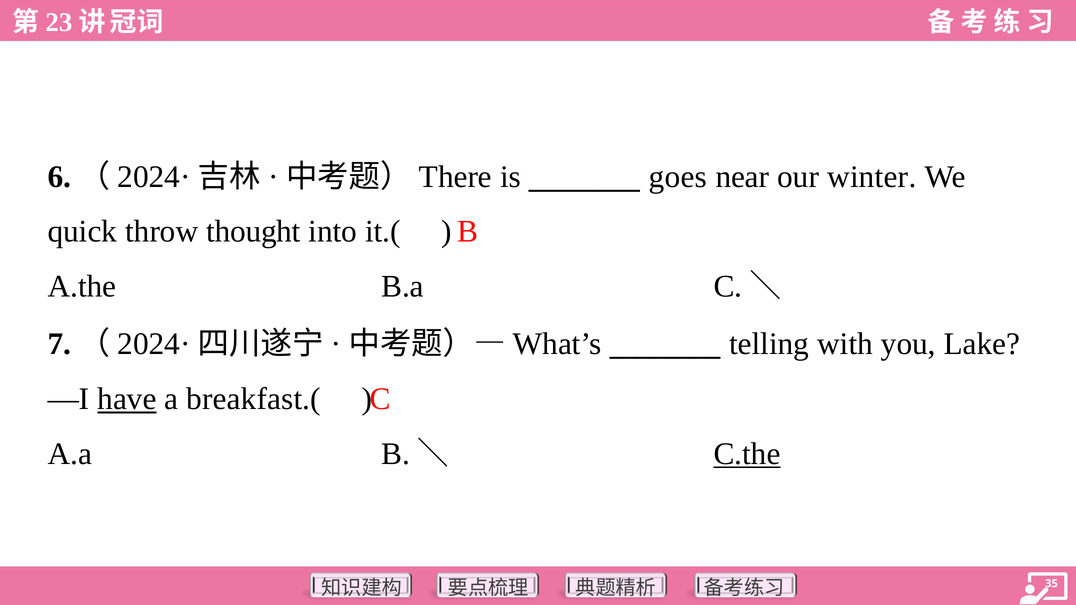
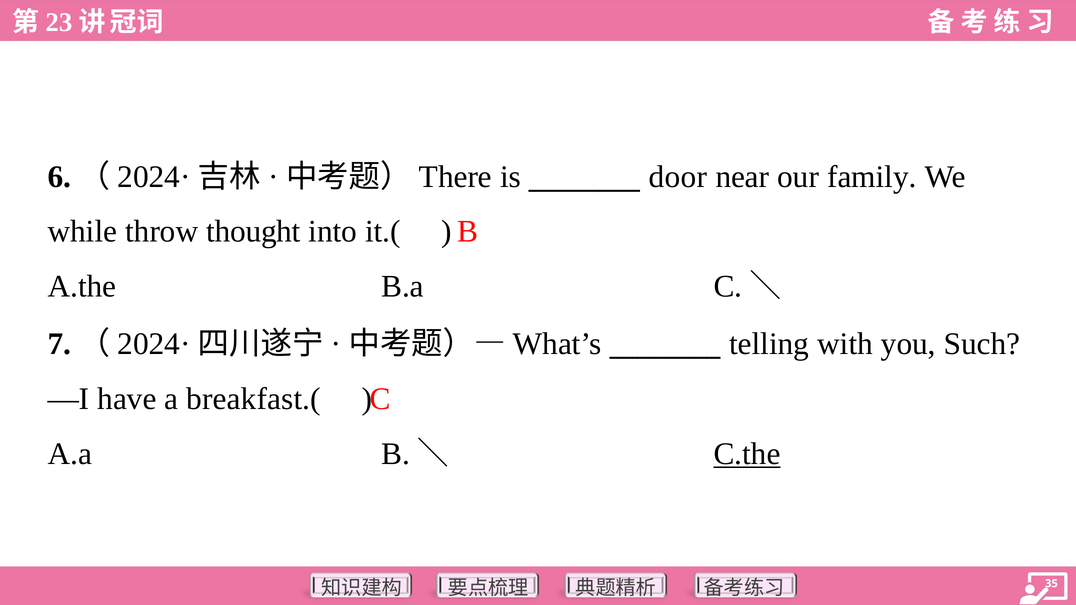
goes: goes -> door (678, 177)
winter: winter -> family (872, 177)
quick: quick -> while (82, 232)
Lake: Lake -> Such (982, 344)
have underline: present -> none (127, 399)
